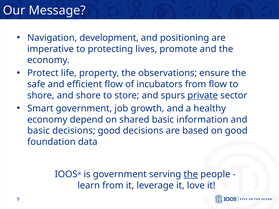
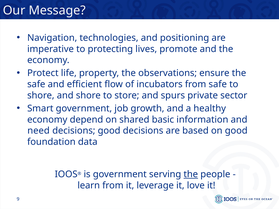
development: development -> technologies (109, 38)
from flow: flow -> safe (218, 84)
private underline: present -> none (203, 96)
basic: basic -> need (39, 131)
